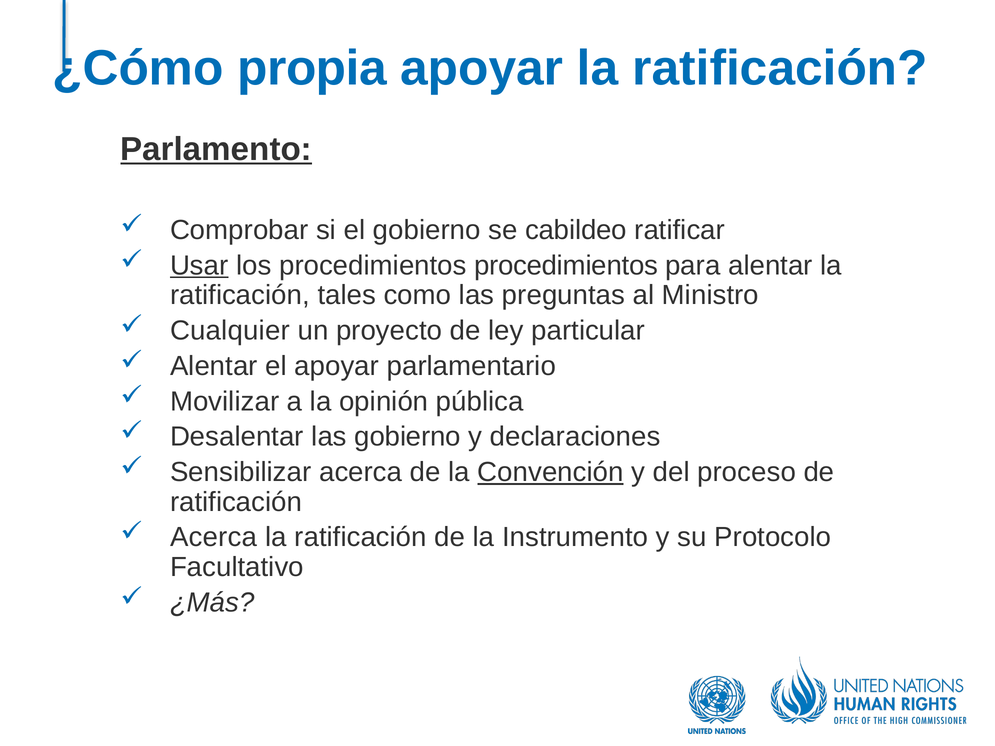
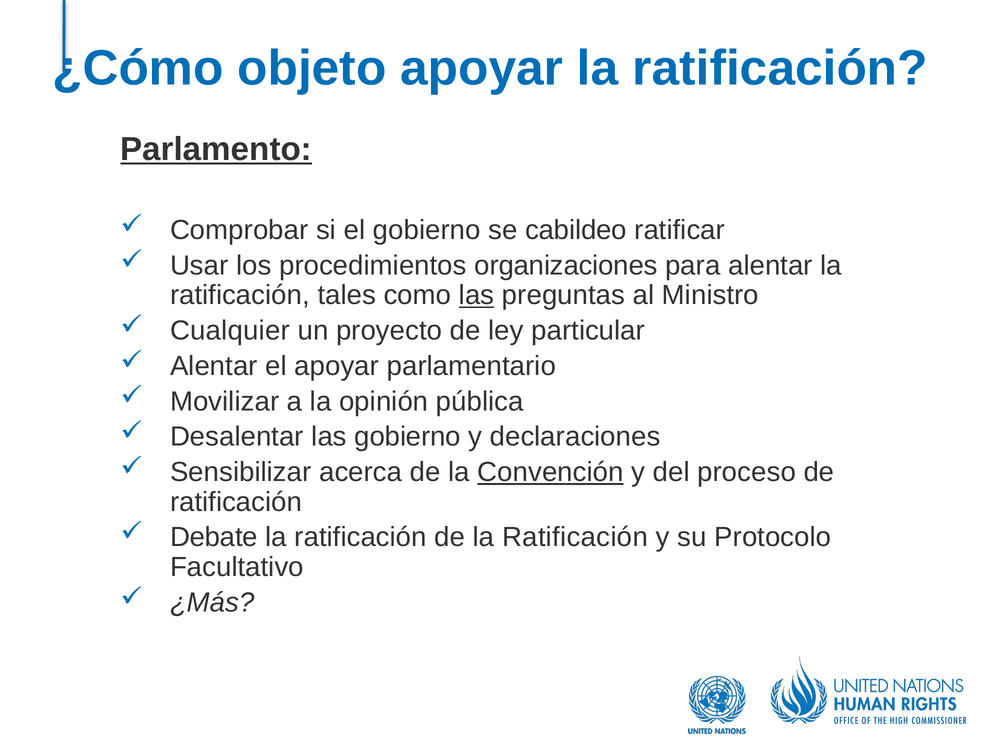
propia: propia -> objeto (312, 68)
Usar underline: present -> none (199, 266)
procedimientos procedimientos: procedimientos -> organizaciones (566, 266)
las underline: none -> present (477, 295)
Acerca: Acerca -> Debate (214, 537)
de la Instrumento: Instrumento -> Ratificación (575, 537)
